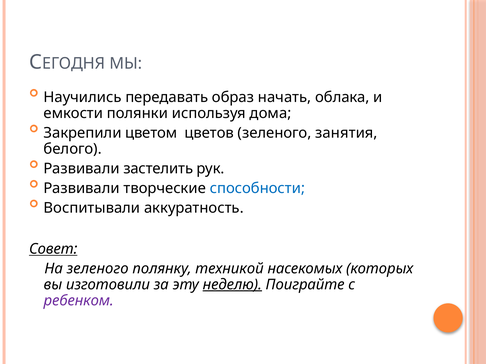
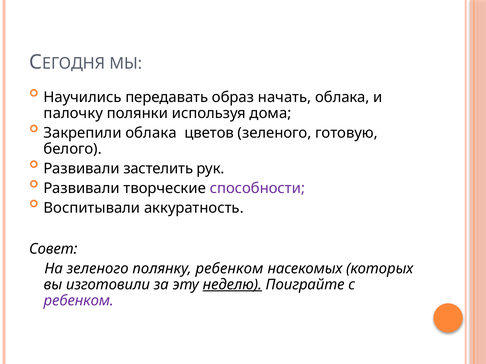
емкости: емкости -> палочку (73, 113)
Закрепили цветом: цветом -> облака (151, 133)
занятия: занятия -> готовую (346, 133)
способности colour: blue -> purple (257, 188)
Совет underline: present -> none (53, 249)
полянку техникой: техникой -> ребенком (229, 269)
